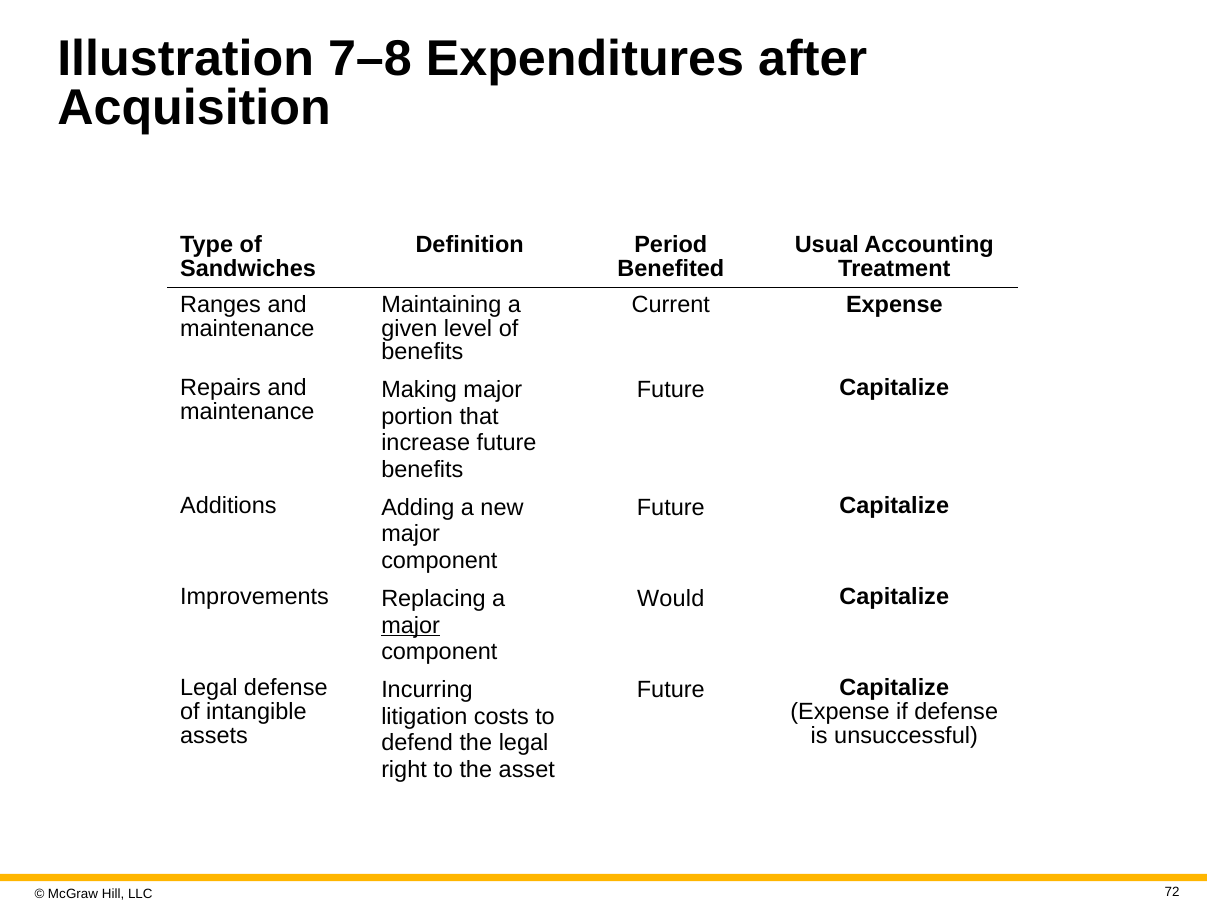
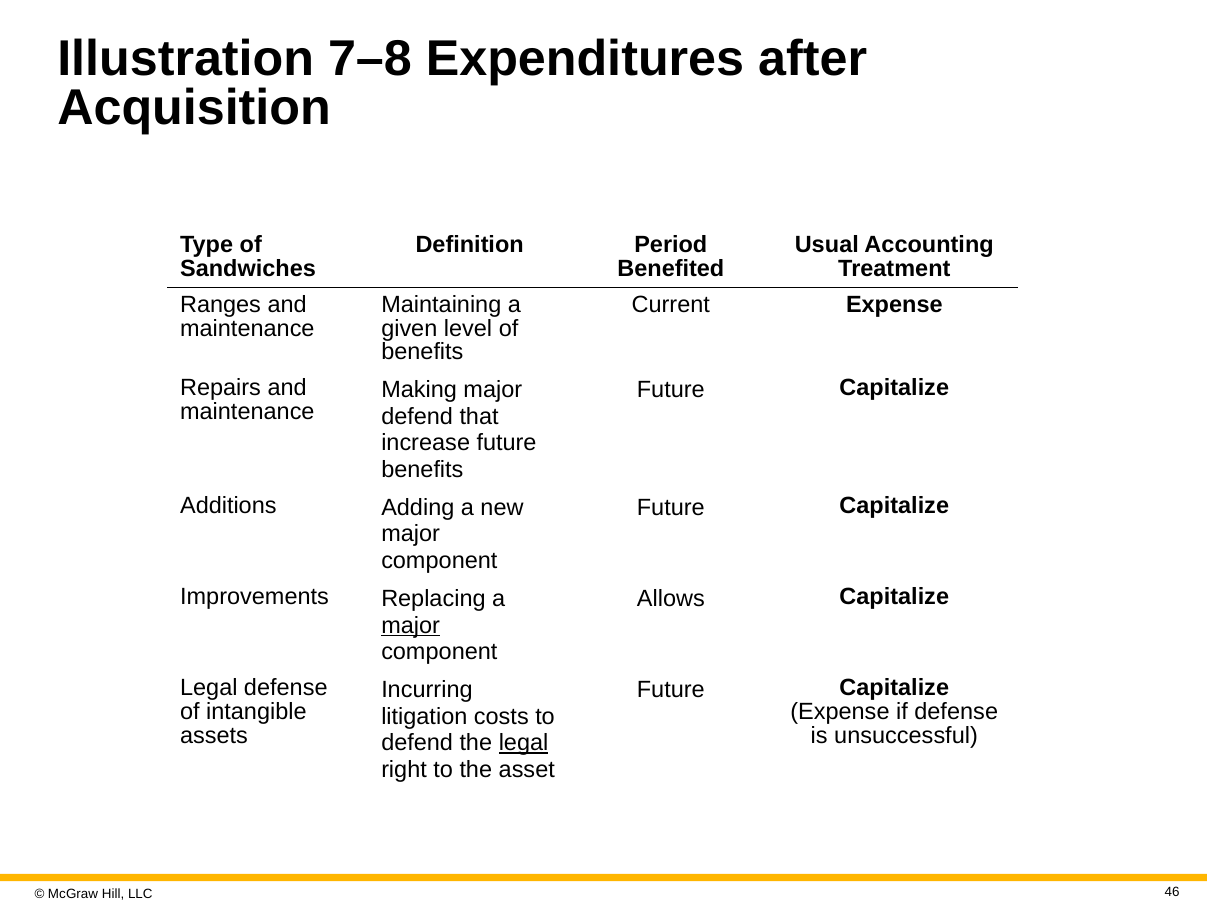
portion: portion -> defend (417, 417)
Would: Would -> Allows (671, 599)
legal underline: none -> present (524, 743)
72: 72 -> 46 (1172, 892)
